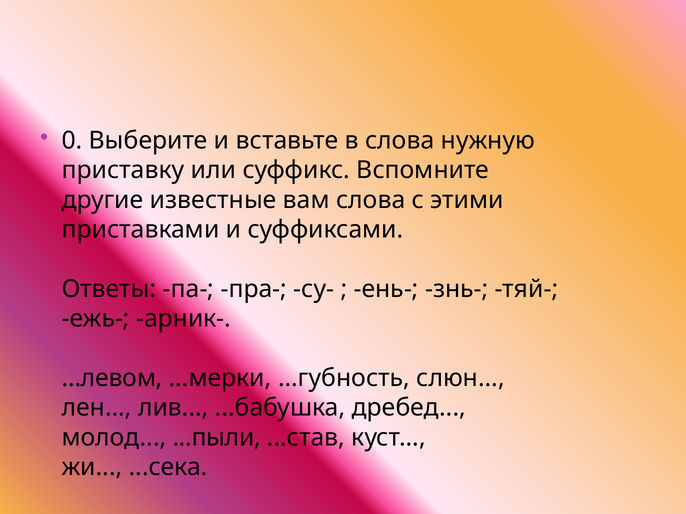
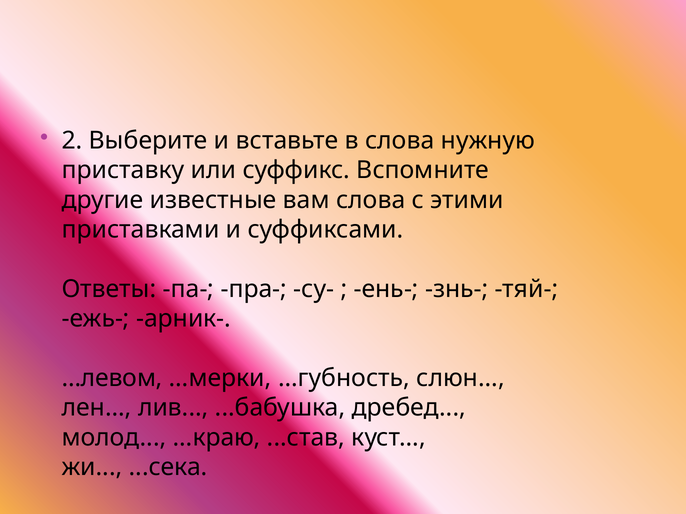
0: 0 -> 2 (72, 141)
...пыли: ...пыли -> ...краю (217, 438)
